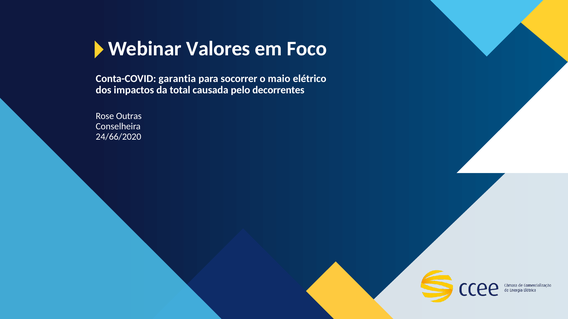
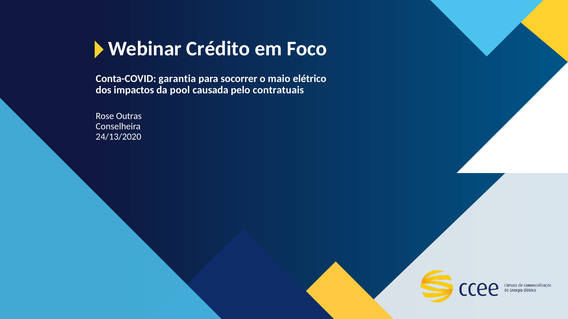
Valores: Valores -> Crédito (218, 49)
total: total -> pool (180, 90)
decorrentes: decorrentes -> contratuais (278, 90)
24/66/2020: 24/66/2020 -> 24/13/2020 (118, 137)
